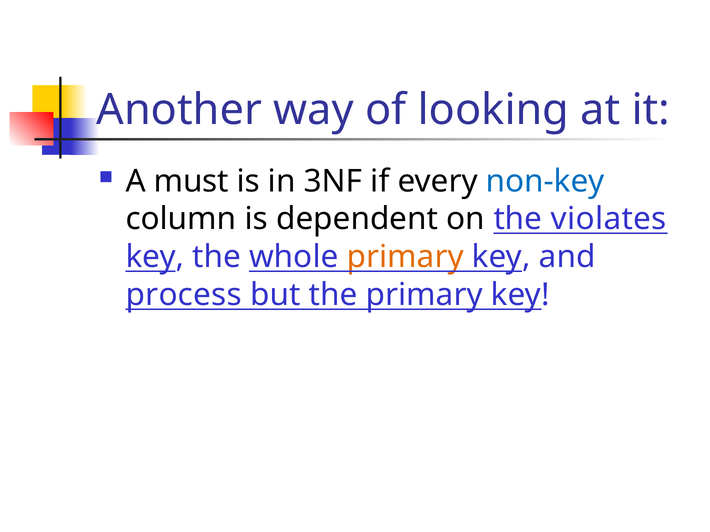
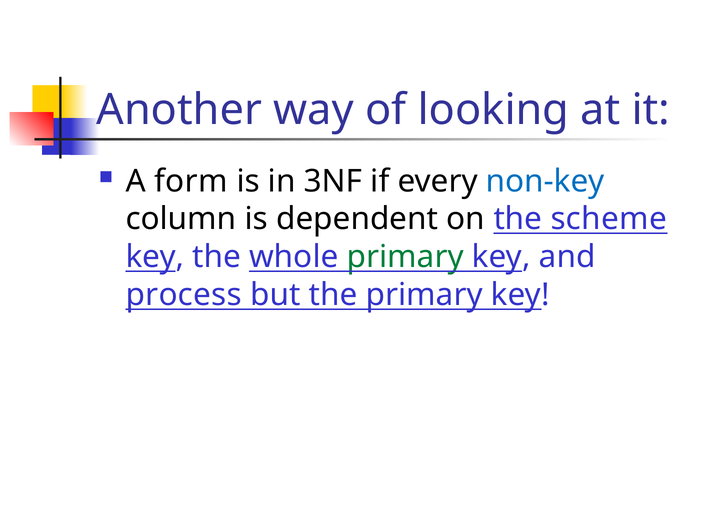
must: must -> form (191, 181)
violates: violates -> scheme (609, 219)
primary colour: orange -> green (405, 257)
